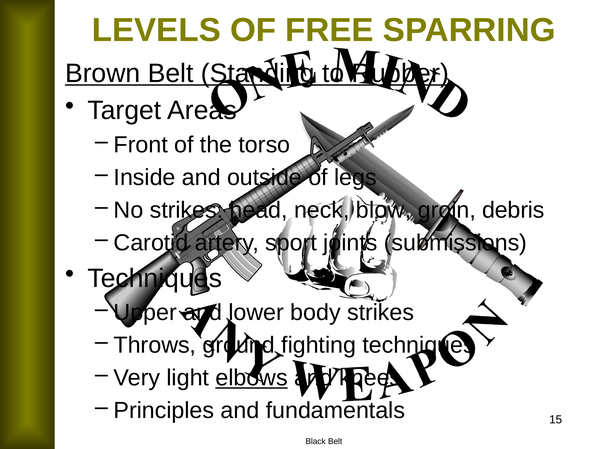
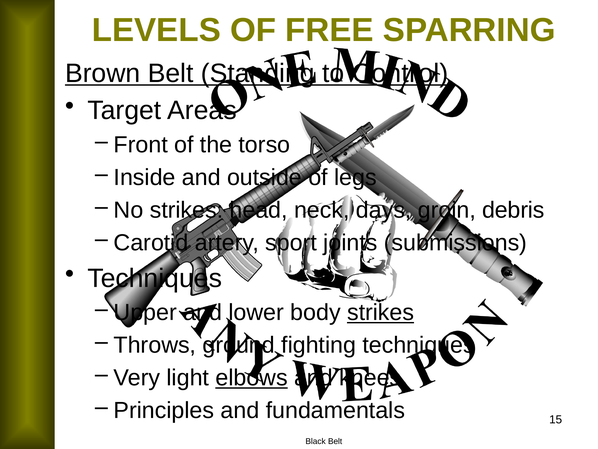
Rubber: Rubber -> Control (400, 73)
blow: blow -> days (384, 210)
strikes underline: none -> present (381, 312)
